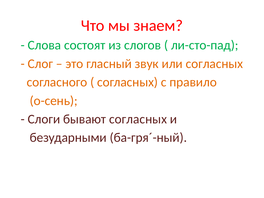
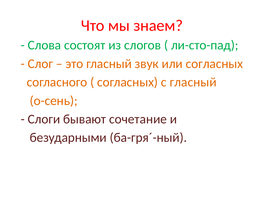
с правило: правило -> гласный (193, 82)
бывают согласных: согласных -> сочетание (138, 119)
